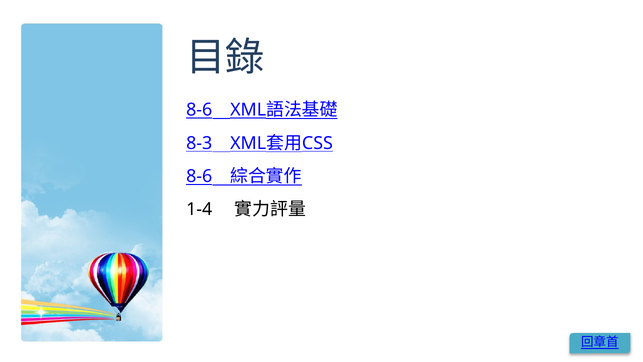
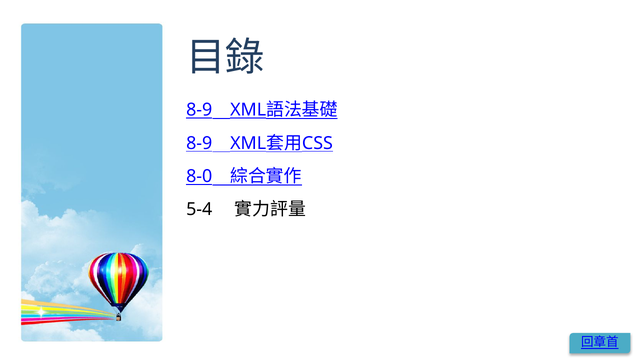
8-6: 8-6 -> 8-9 (199, 110)
8-3: 8-3 -> 8-9 (199, 143)
8-6: 8-6 -> 8-0 (199, 176)
1-4: 1-4 -> 5-4 (199, 209)
